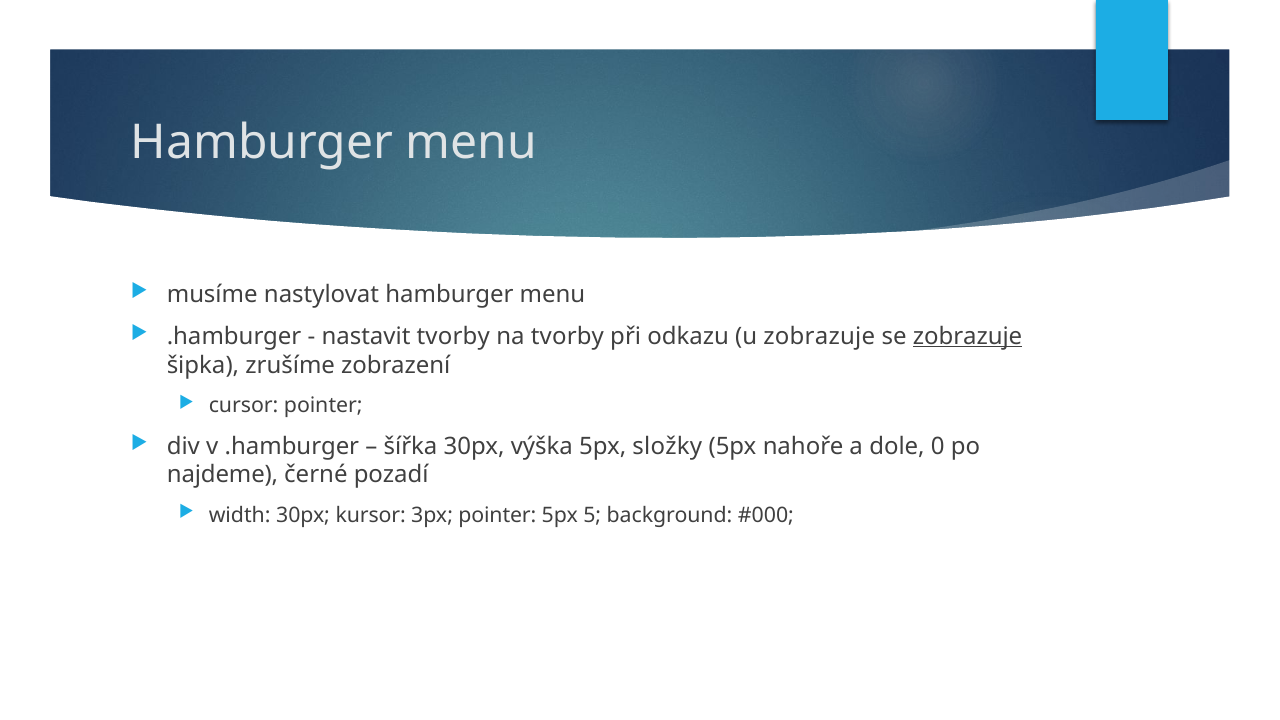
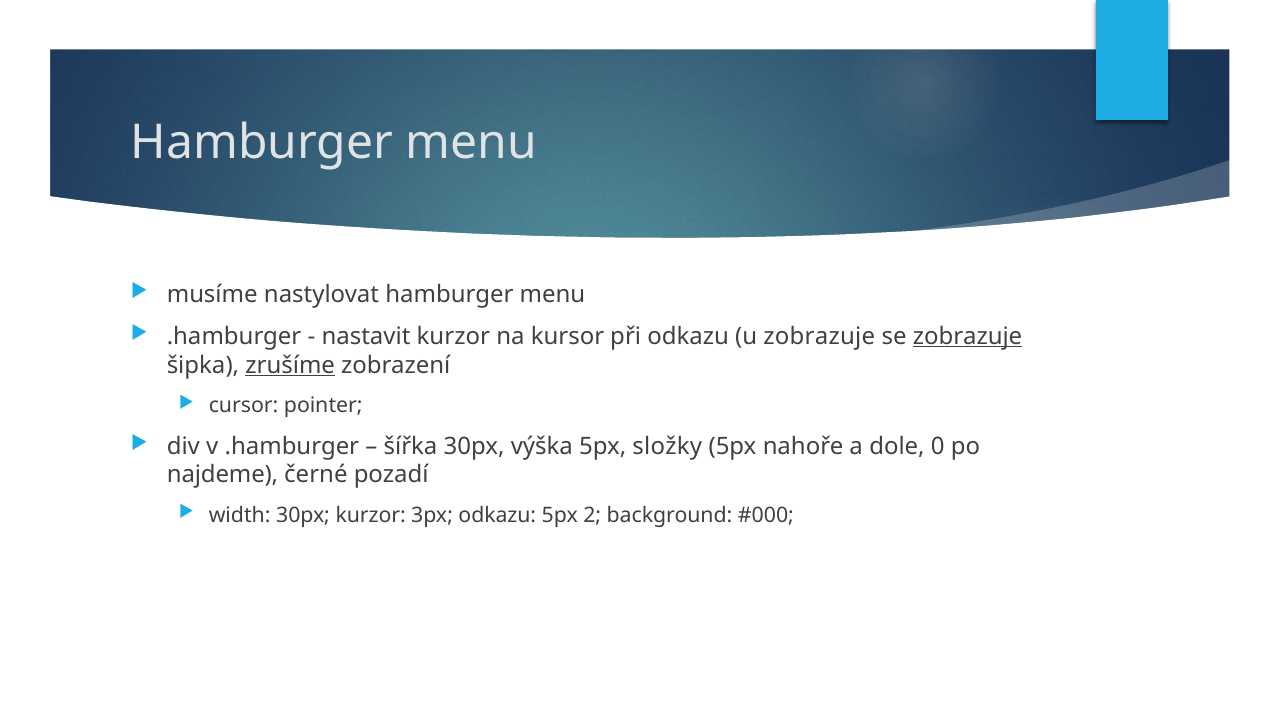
nastavit tvorby: tvorby -> kurzor (453, 336)
na tvorby: tvorby -> kursor (568, 336)
zrušíme underline: none -> present (290, 365)
30px kursor: kursor -> kurzor (371, 515)
3px pointer: pointer -> odkazu (497, 515)
5: 5 -> 2 (592, 515)
